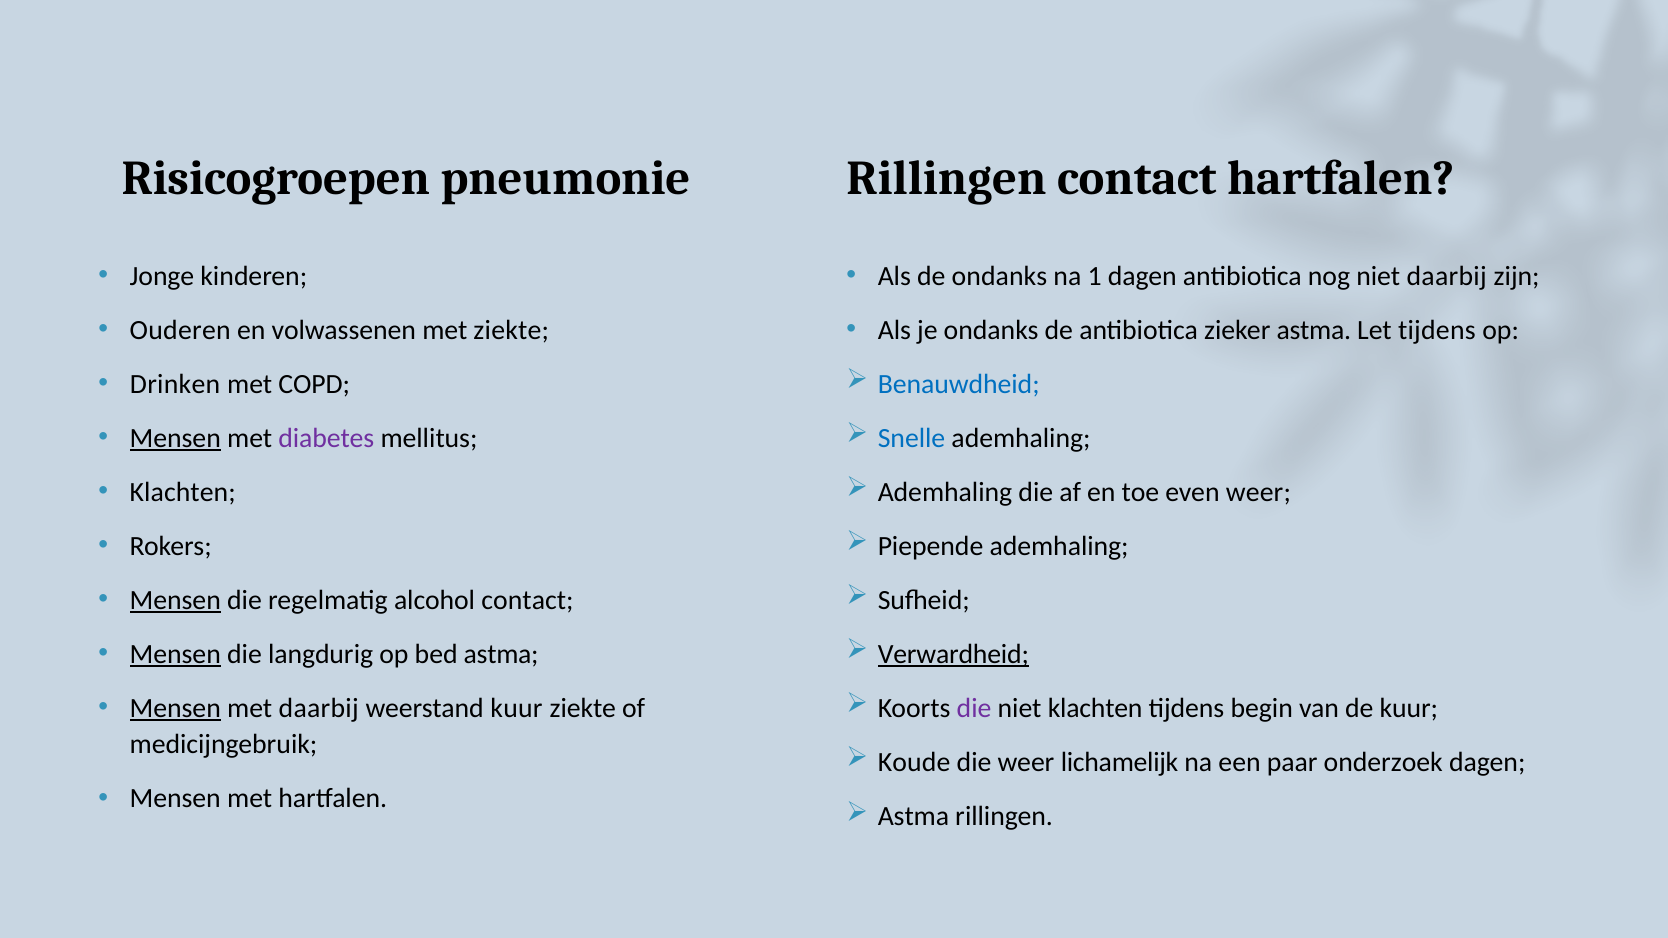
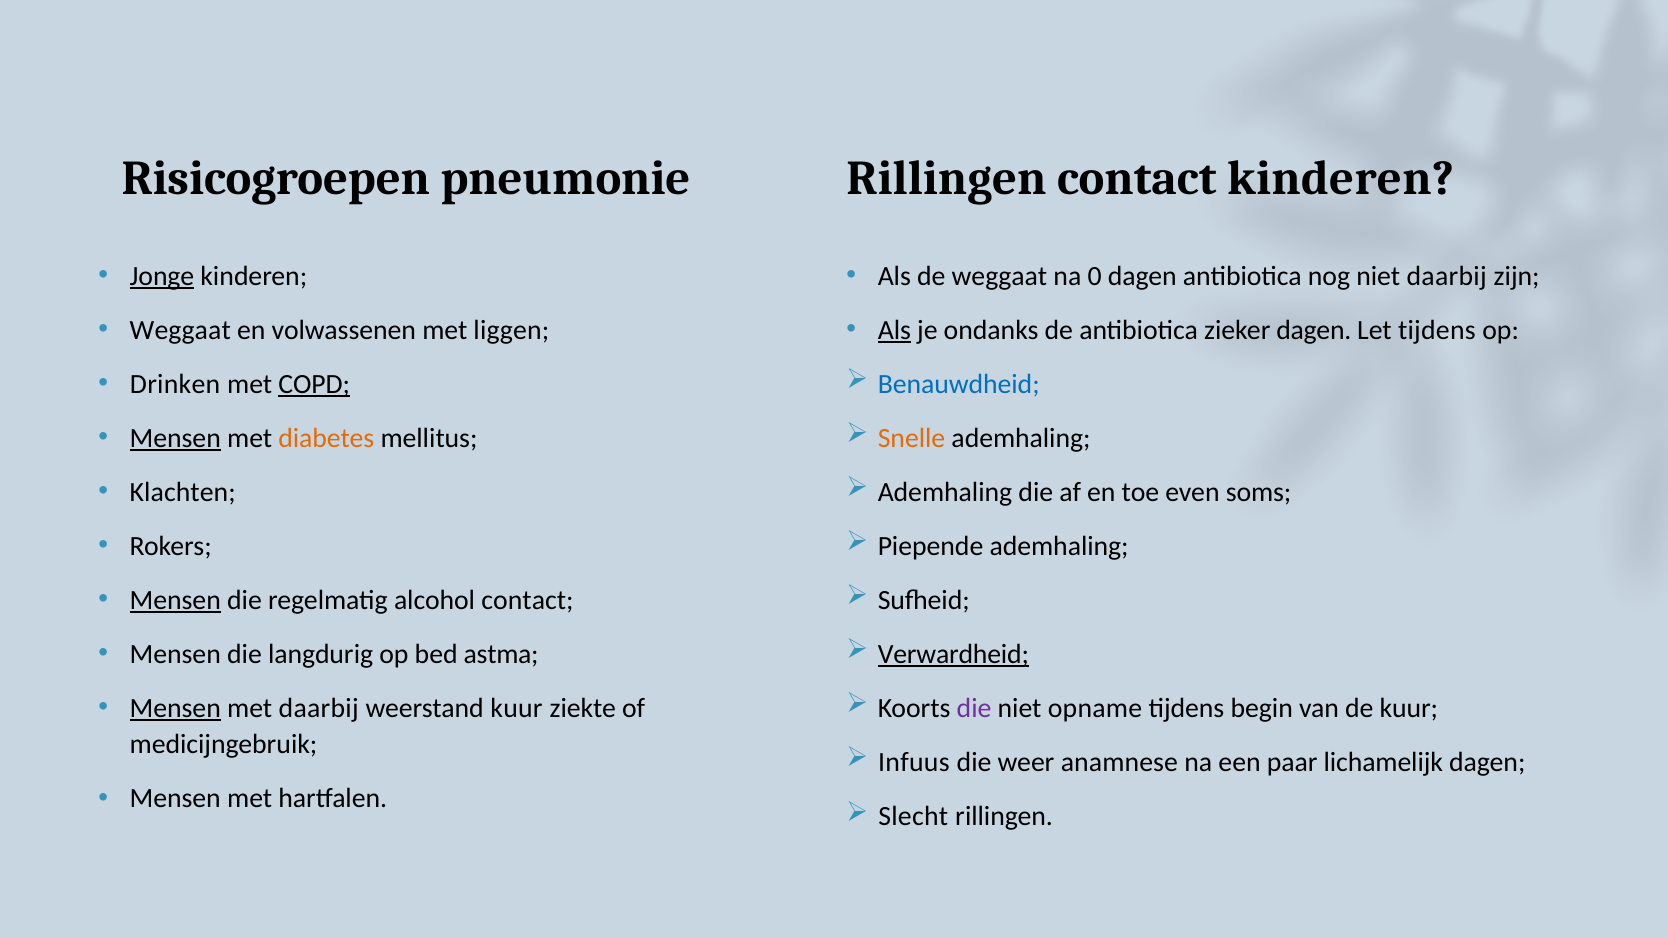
contact hartfalen: hartfalen -> kinderen (1341, 179)
Jonge underline: none -> present (162, 276)
de ondanks: ondanks -> weggaat (999, 276)
1: 1 -> 0 (1095, 276)
Ouderen: Ouderen -> Weggaat (180, 330)
met ziekte: ziekte -> liggen (511, 330)
Als underline: none -> present (894, 330)
zieker astma: astma -> dagen (1314, 330)
COPD underline: none -> present (314, 384)
diabetes colour: purple -> orange (326, 438)
Snelle colour: blue -> orange (912, 438)
even weer: weer -> soms (1259, 492)
Mensen underline: present -> none (175, 654)
niet klachten: klachten -> opname (1095, 709)
Koude: Koude -> Infuus (914, 763)
lichamelijk: lichamelijk -> anamnese (1119, 763)
onderzoek: onderzoek -> lichamelijk (1383, 763)
Astma: Astma -> Slecht (913, 817)
